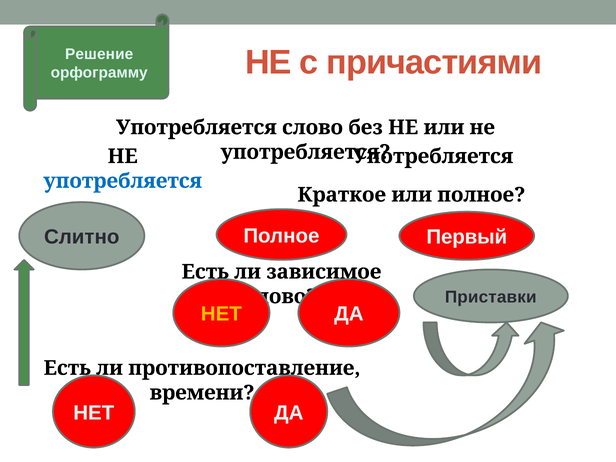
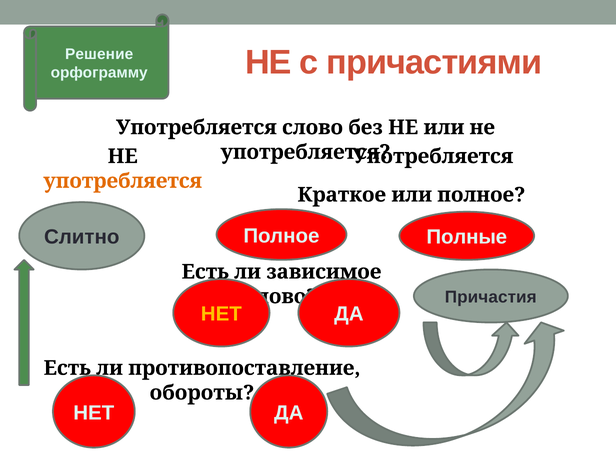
употребляется colour: blue -> orange (123, 181)
Первый: Первый -> Полные (467, 237)
Приставки: Приставки -> Причастия (491, 297)
времени: времени -> обороты (202, 393)
